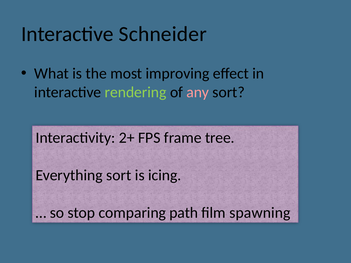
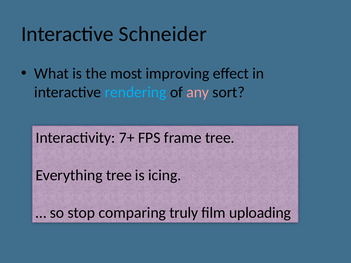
rendering colour: light green -> light blue (136, 92)
2+: 2+ -> 7+ (127, 138)
Everything sort: sort -> tree (119, 175)
path: path -> truly (184, 213)
spawning: spawning -> uploading (260, 213)
